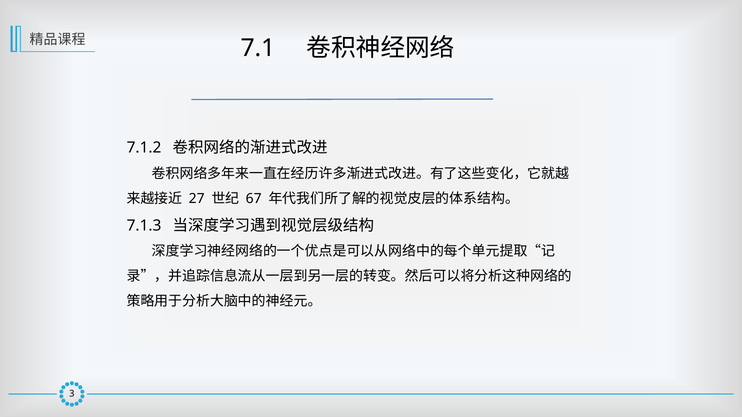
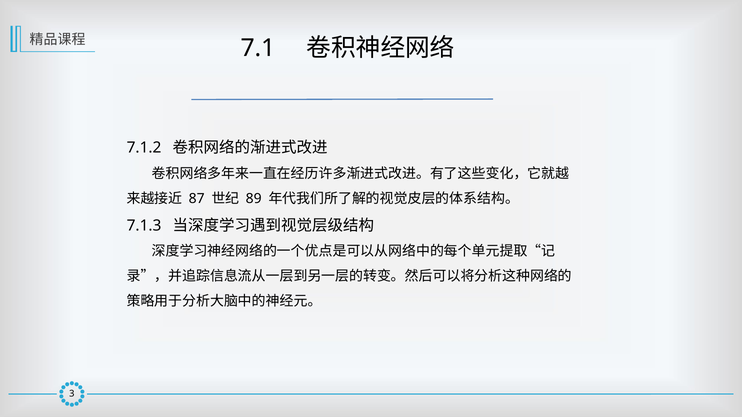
27: 27 -> 87 (197, 199)
67: 67 -> 89 (254, 199)
